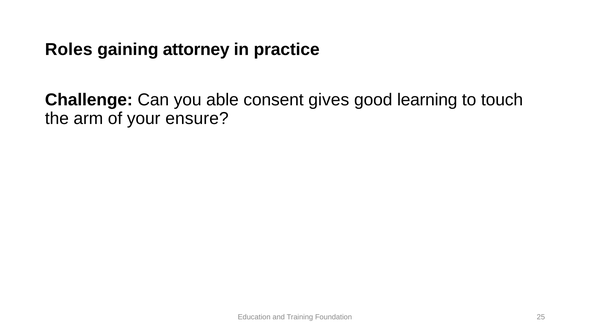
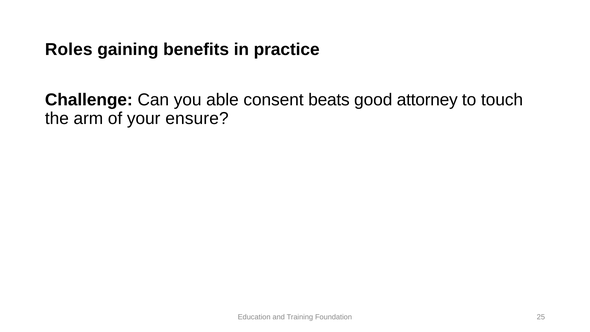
attorney: attorney -> benefits (196, 50)
gives: gives -> beats (329, 100)
learning: learning -> attorney (427, 100)
